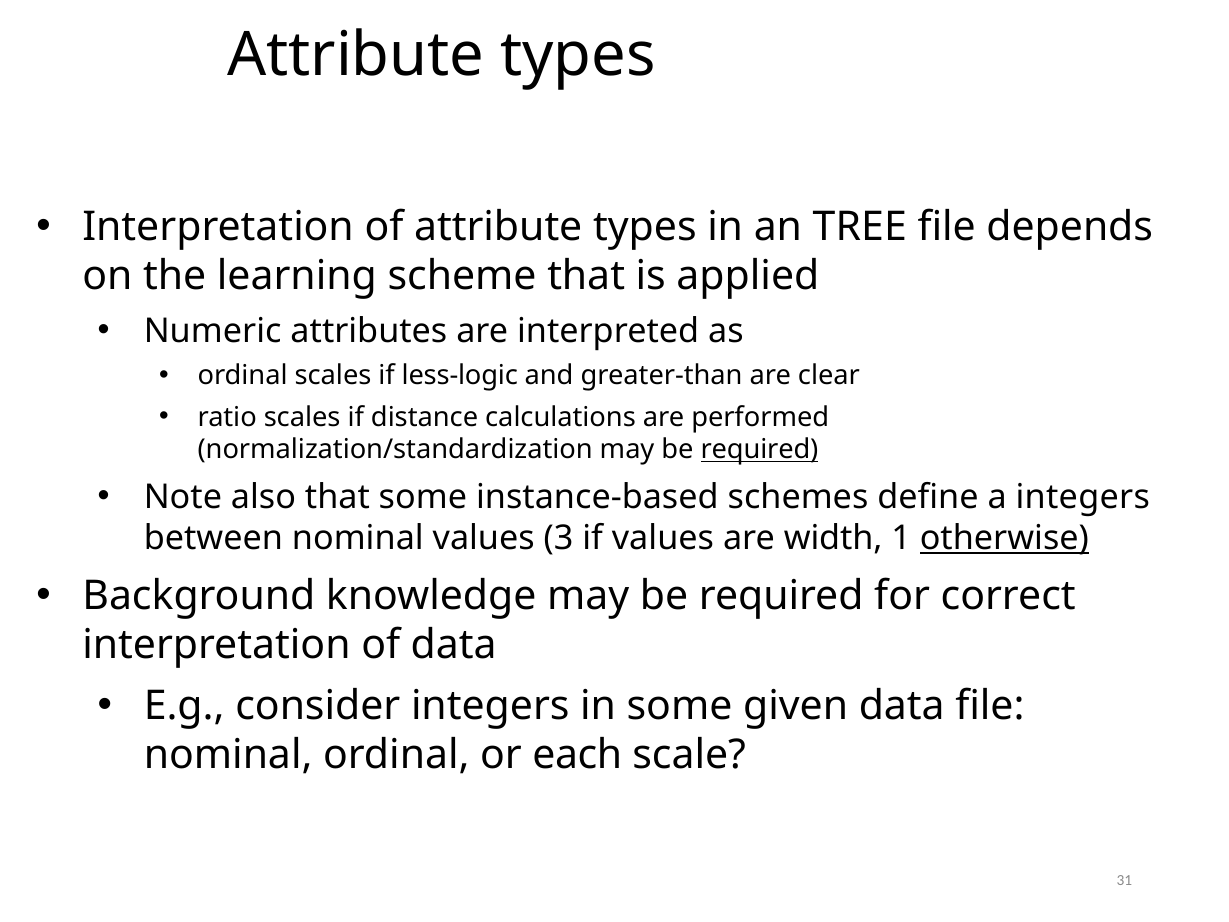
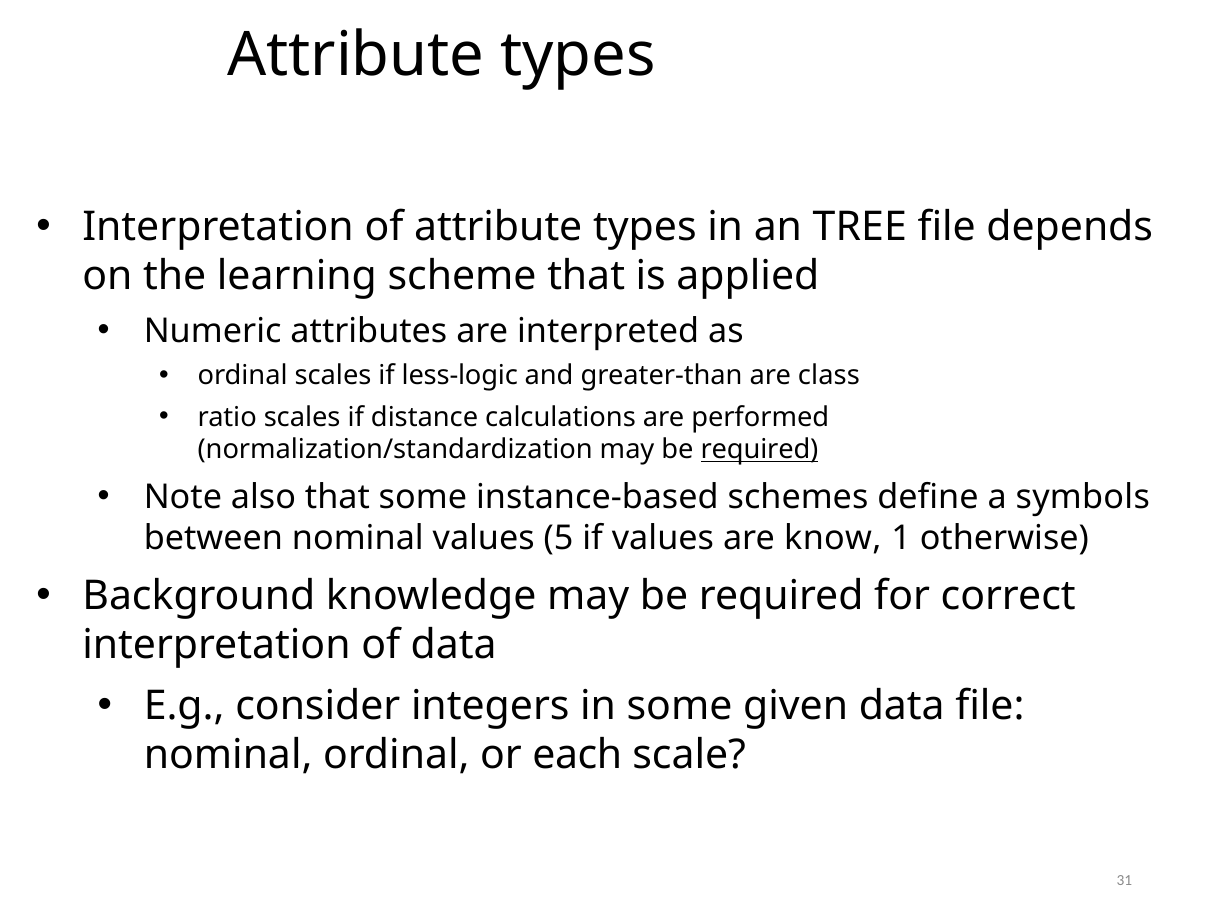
clear: clear -> class (829, 376)
a integers: integers -> symbols (1083, 497)
3: 3 -> 5 (559, 538)
width: width -> know (833, 538)
otherwise underline: present -> none (1004, 538)
